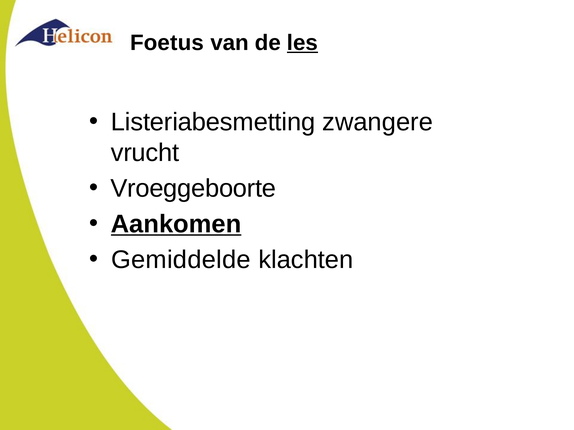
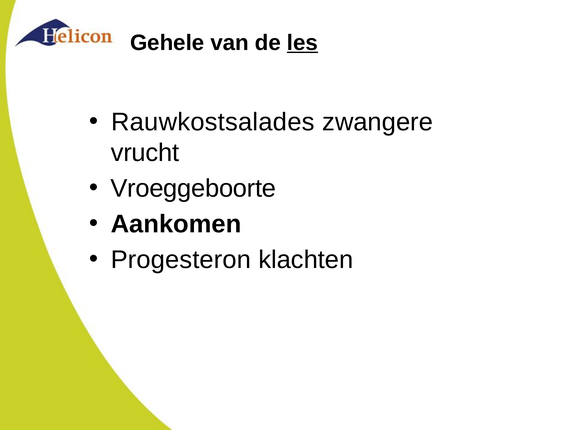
Foetus: Foetus -> Gehele (167, 43)
Listeriabesmetting: Listeriabesmetting -> Rauwkostsalades (213, 122)
Aankomen underline: present -> none (176, 224)
Gemiddelde: Gemiddelde -> Progesteron (181, 260)
